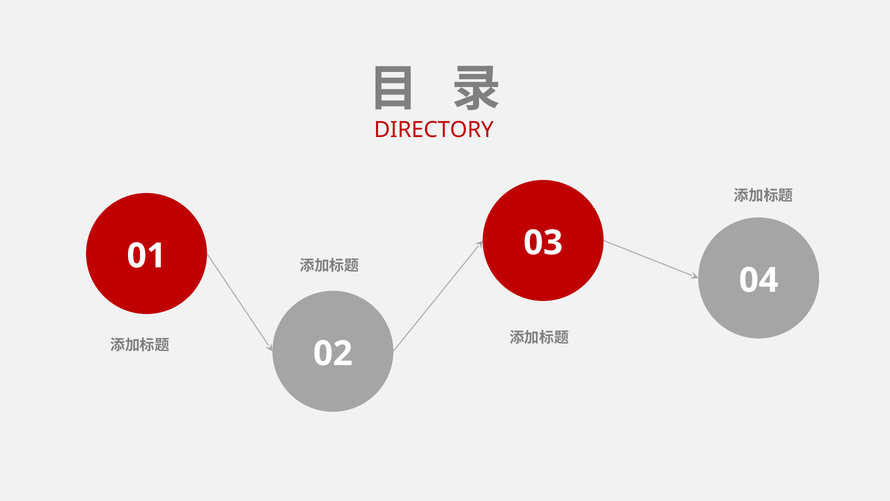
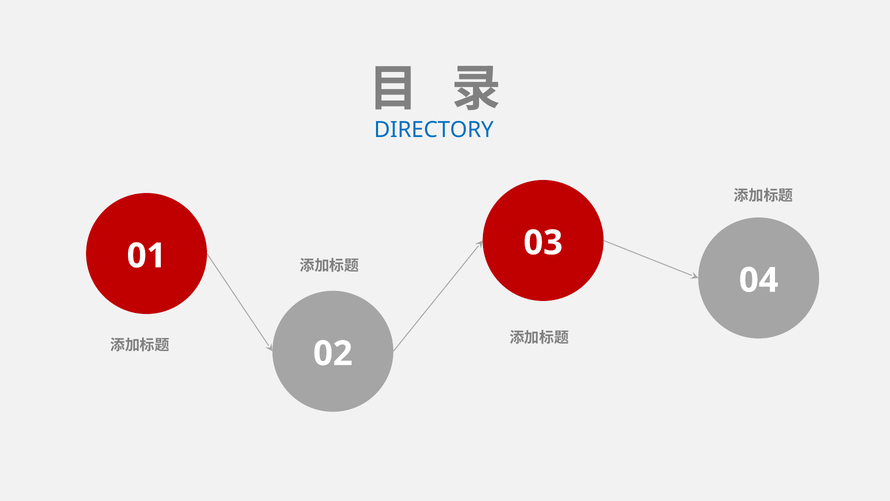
DIRECTORY colour: red -> blue (434, 130)
